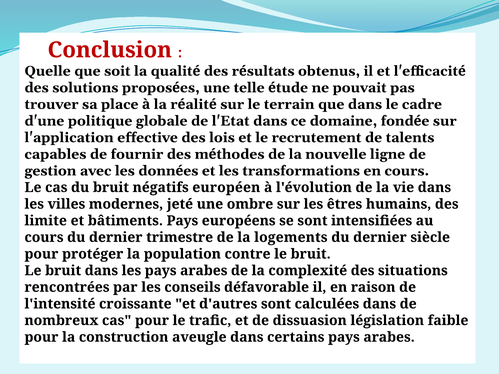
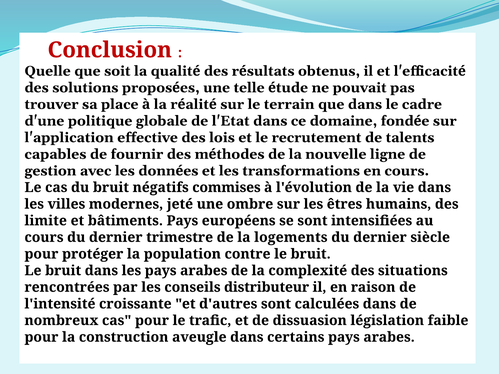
européen: européen -> commises (226, 188)
défavorable: défavorable -> distributeur (267, 287)
